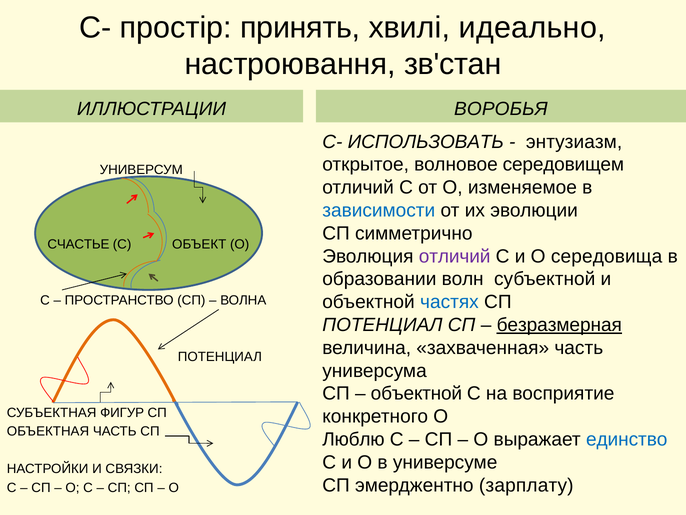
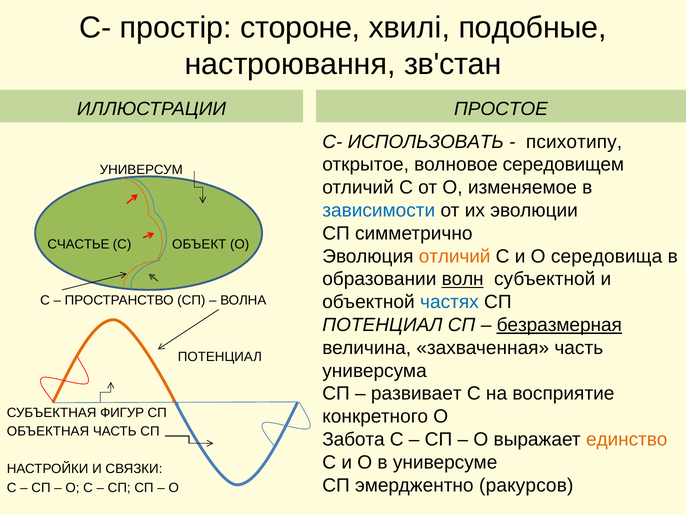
принять: принять -> стороне (300, 28)
идеально: идеально -> подобные (533, 28)
ВОРОБЬЯ: ВОРОБЬЯ -> ПРОСТОЕ (501, 109)
энтузиазм: энтузиазм -> психотипу (574, 142)
отличий colour: purple -> orange (455, 256)
волн underline: none -> present (463, 279)
объектной: объектной -> развивает (416, 393)
Люблю: Люблю -> Забота (353, 439)
единство colour: blue -> orange (627, 439)
зарплату: зарплату -> ракурсов (526, 485)
